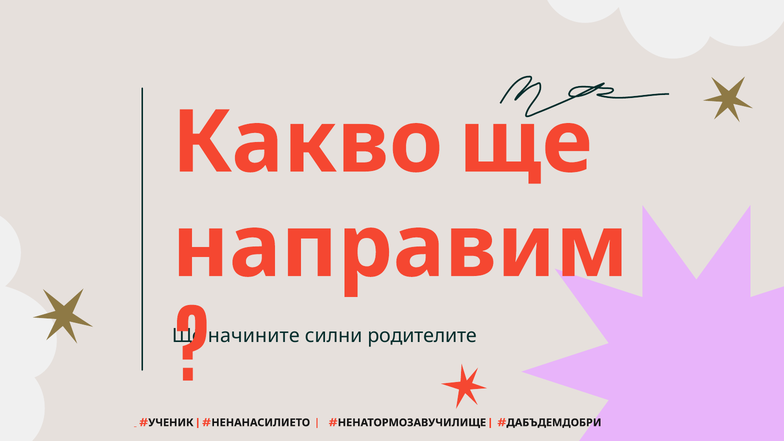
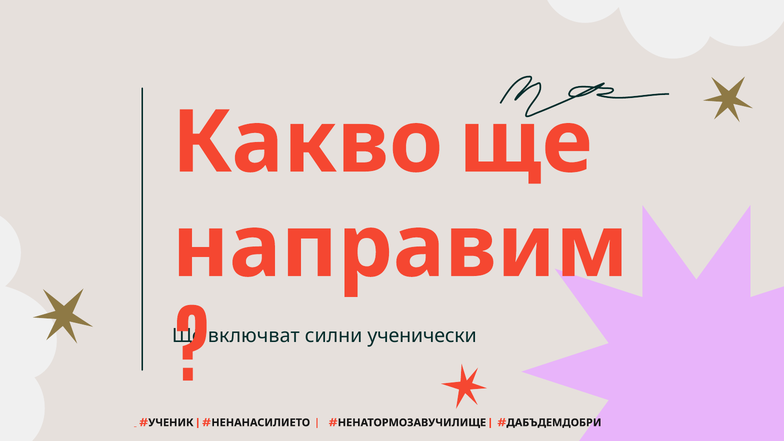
начините: начините -> включват (254, 336)
родителите: родителите -> ученически (422, 336)
